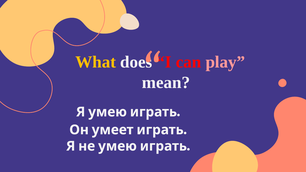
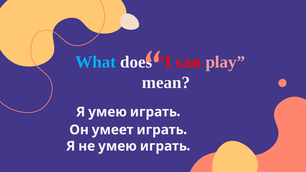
What colour: yellow -> light blue (96, 62)
